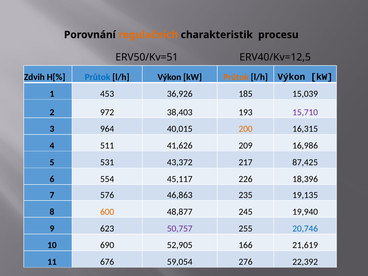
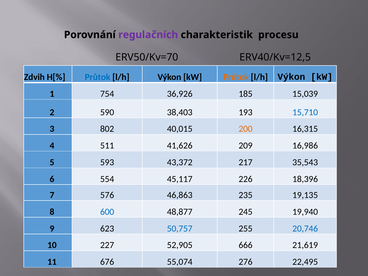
regulačních colour: orange -> purple (148, 35)
ERV50/Kv=51: ERV50/Kv=51 -> ERV50/Kv=70 (147, 57)
453: 453 -> 754 (107, 94)
972: 972 -> 590 (107, 112)
15,710 colour: purple -> blue (305, 112)
964: 964 -> 802 (107, 129)
531: 531 -> 593 (107, 162)
87,425: 87,425 -> 35,543 (305, 162)
600 colour: orange -> blue (107, 212)
50,757 colour: purple -> blue (180, 228)
690: 690 -> 227 (107, 245)
166: 166 -> 666 (246, 245)
59,054: 59,054 -> 55,074 (180, 262)
22,392: 22,392 -> 22,495 (305, 262)
